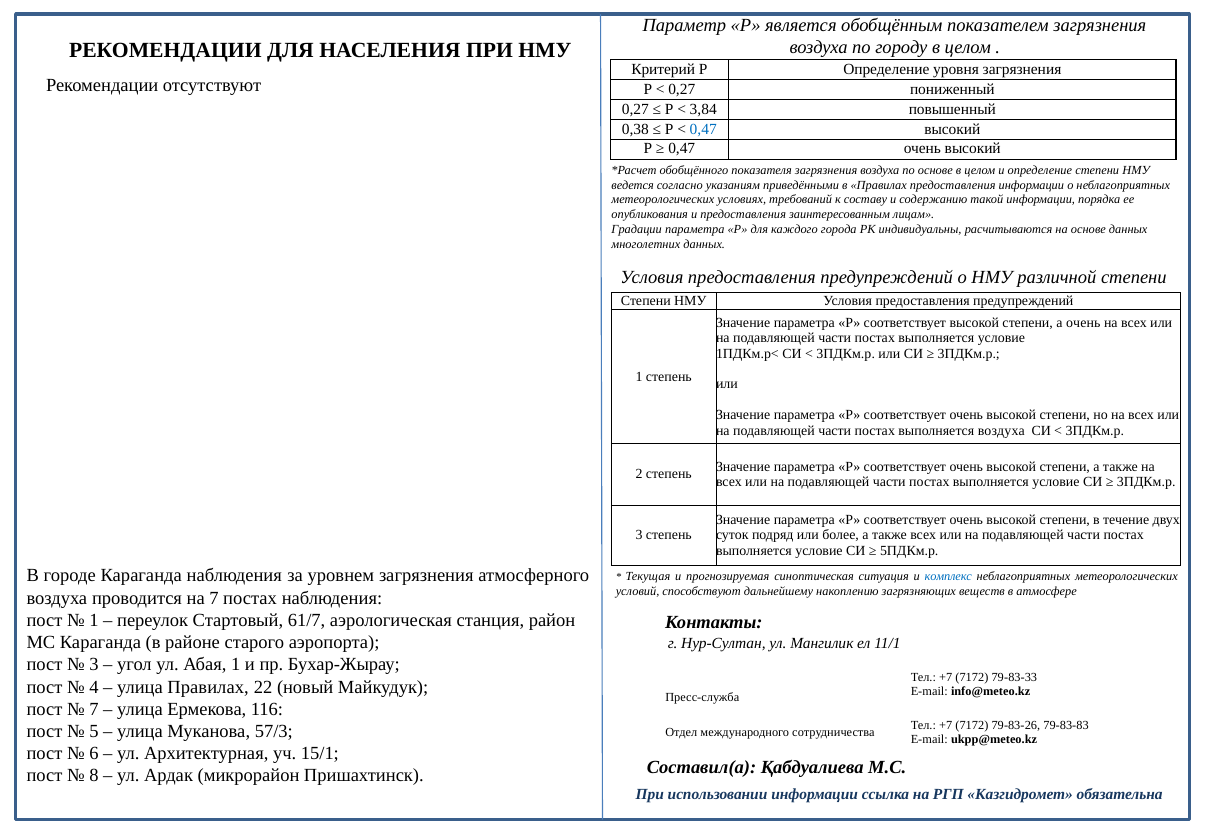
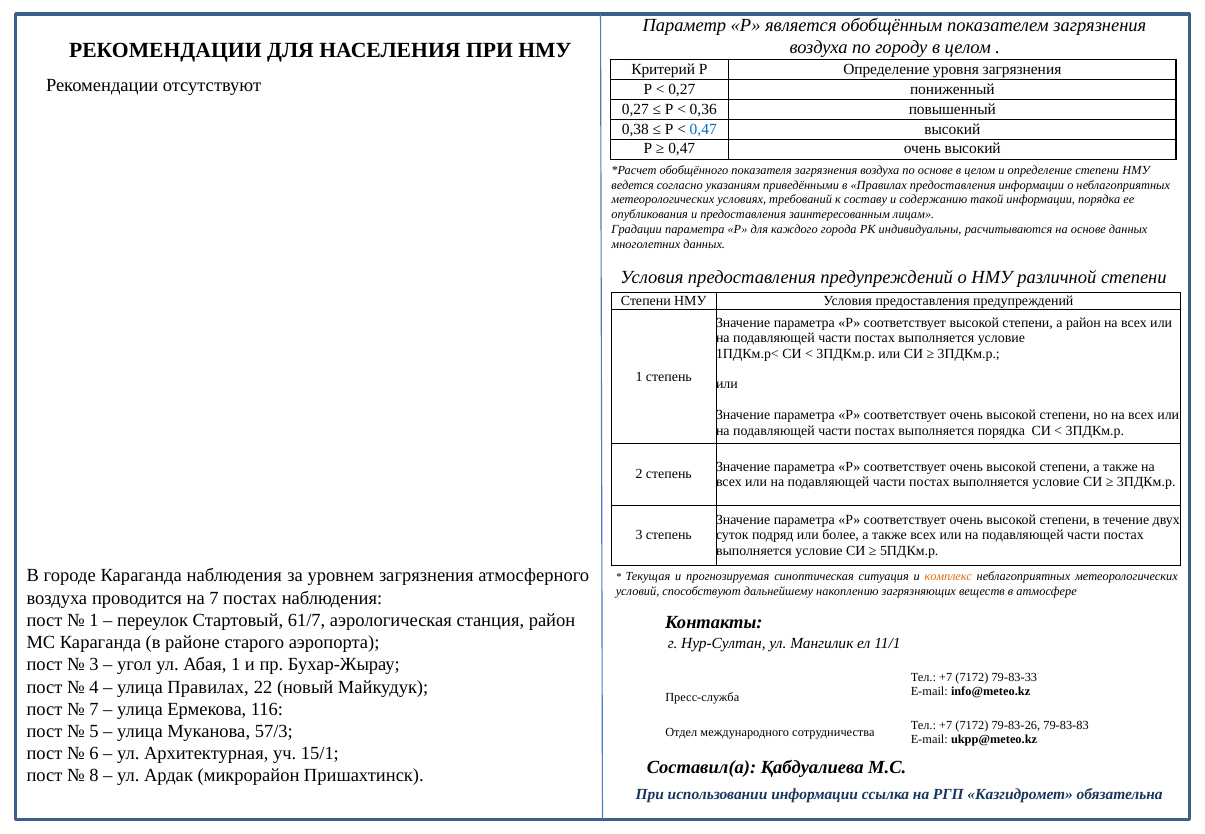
3,84: 3,84 -> 0,36 (703, 109)
а очень: очень -> район (1083, 323)
выполняется воздуха: воздуха -> порядка (1001, 431)
комплекс colour: blue -> orange (948, 577)
